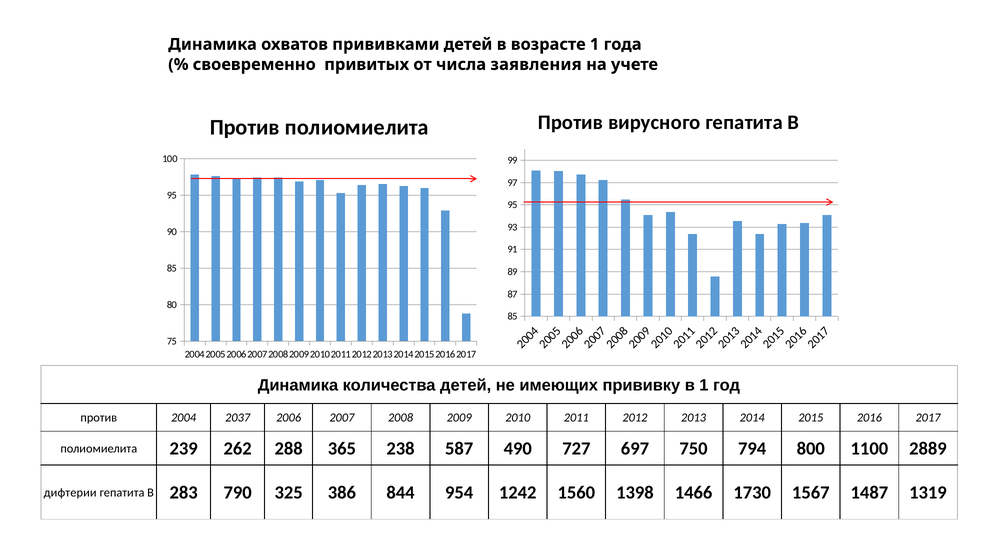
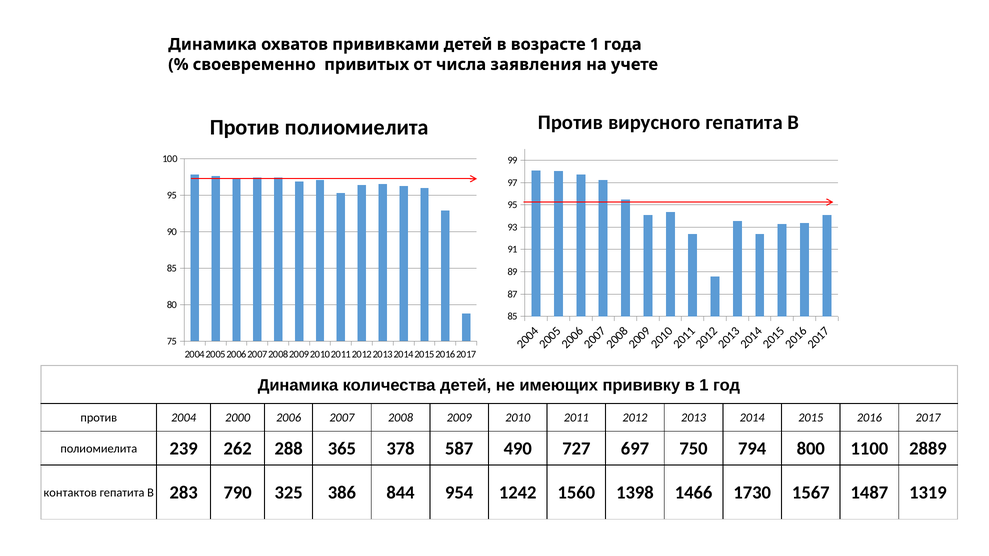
2037: 2037 -> 2000 (238, 418)
238: 238 -> 378 (401, 449)
дифтерии: дифтерии -> контактов (70, 493)
